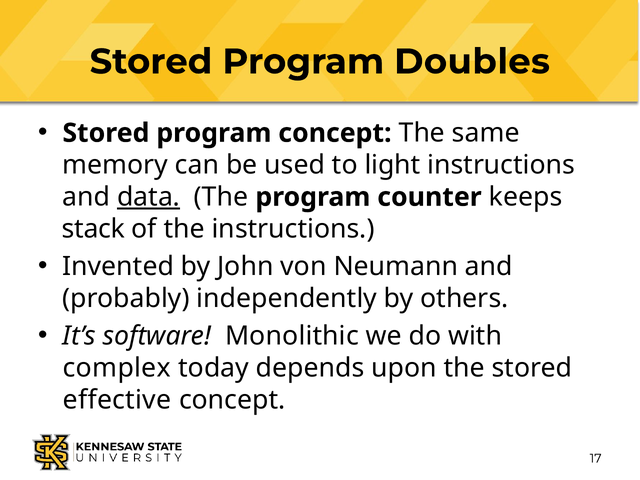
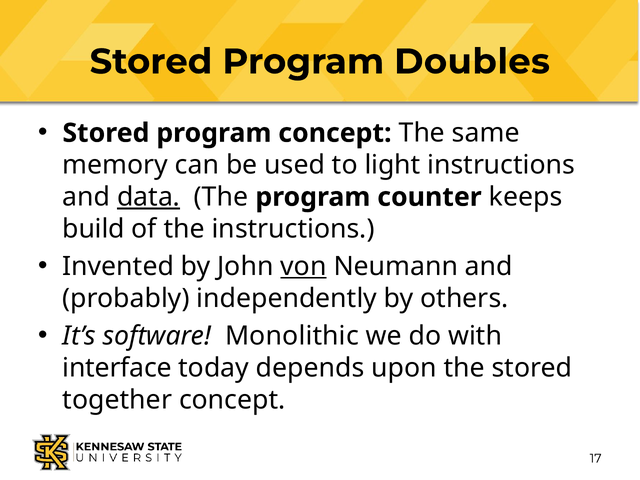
stack: stack -> build (94, 229)
von underline: none -> present (304, 266)
complex: complex -> interface (117, 368)
effective: effective -> together (117, 400)
